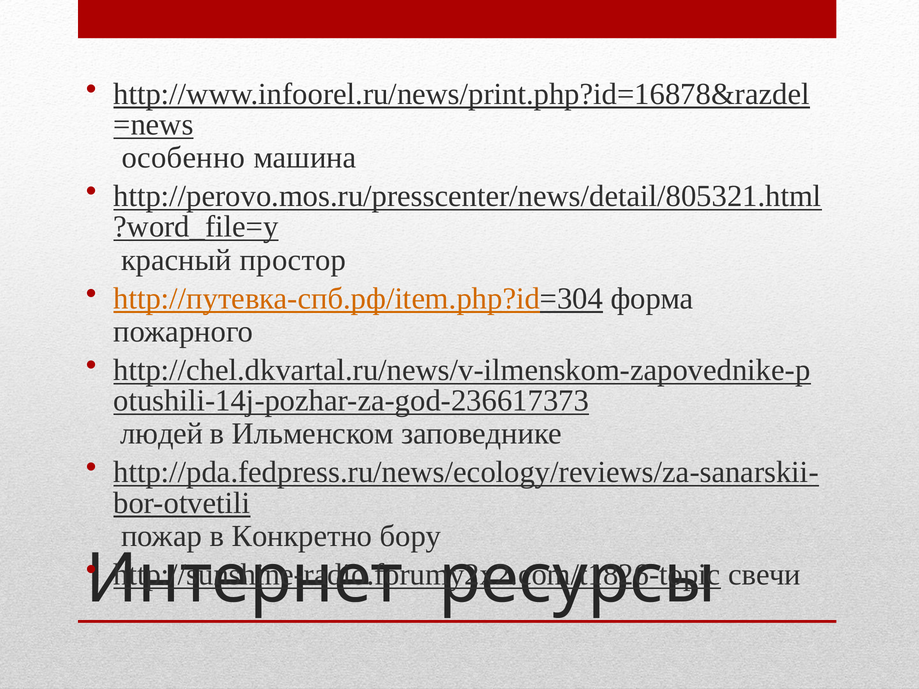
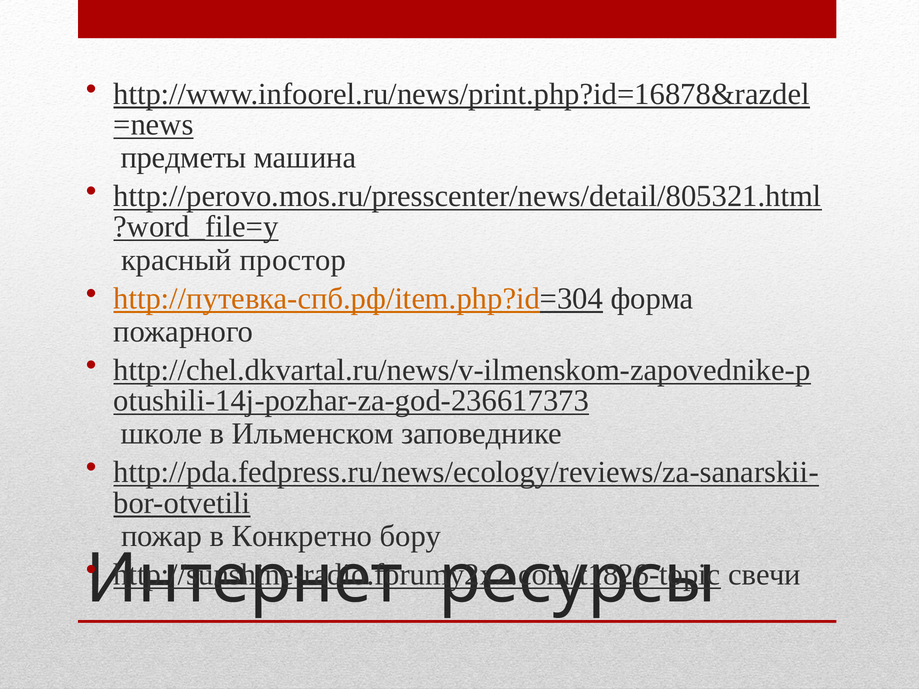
особенно: особенно -> предметы (184, 158)
людей: людей -> школе (162, 434)
